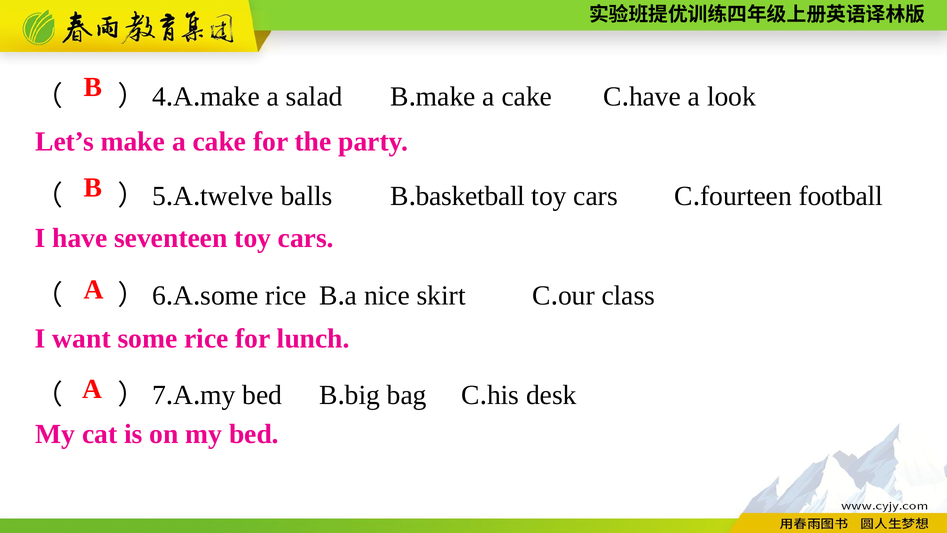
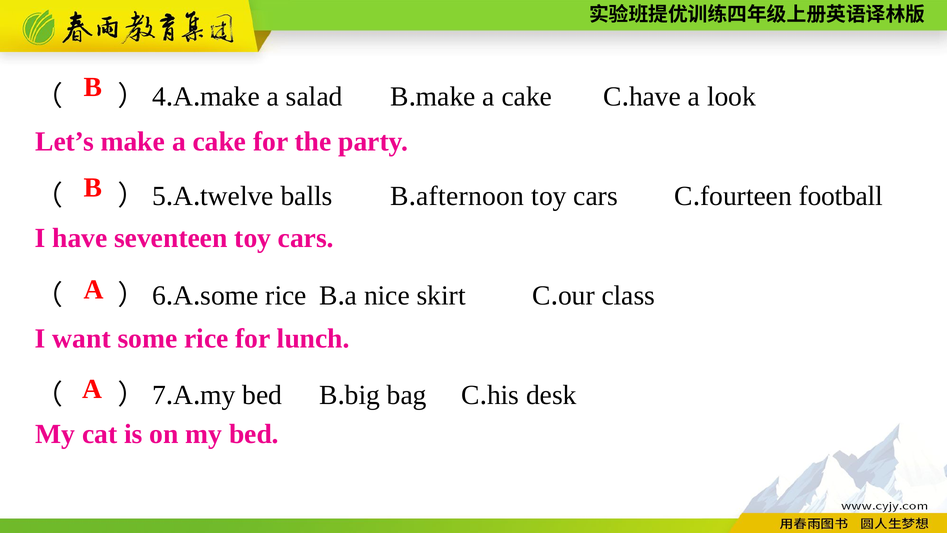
basketball: basketball -> afternoon (470, 196)
